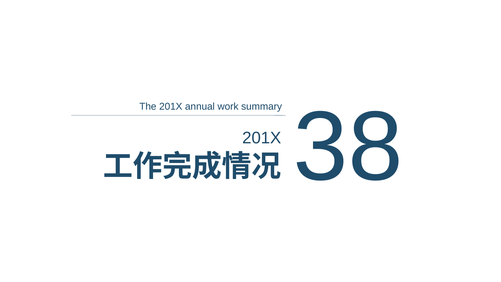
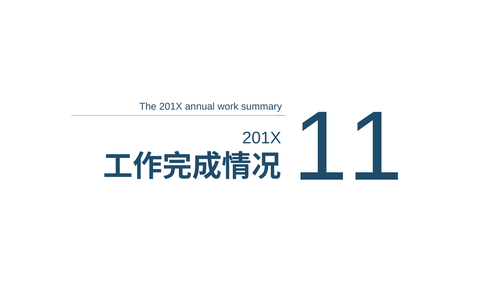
38: 38 -> 11 (348, 147)
